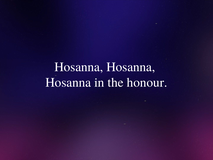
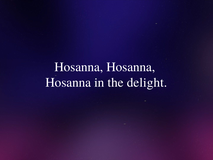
honour: honour -> delight (147, 82)
